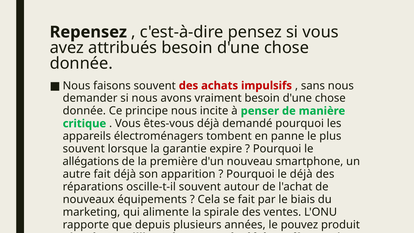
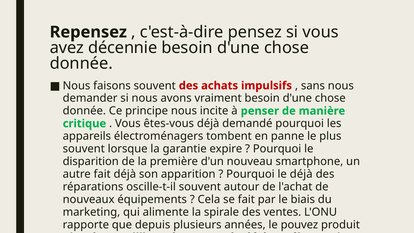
attribués: attribués -> décennie (123, 48)
allégations: allégations -> disparition (91, 161)
